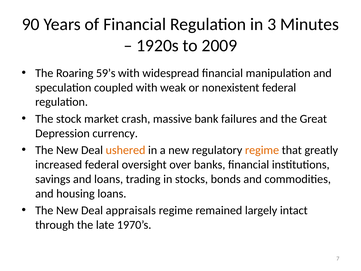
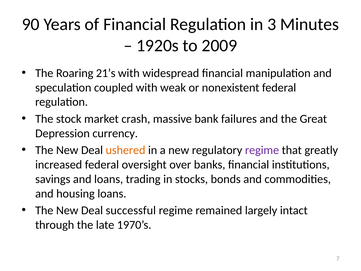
59’s: 59’s -> 21’s (106, 73)
regime colour: orange -> purple (262, 150)
appraisals: appraisals -> successful (131, 210)
